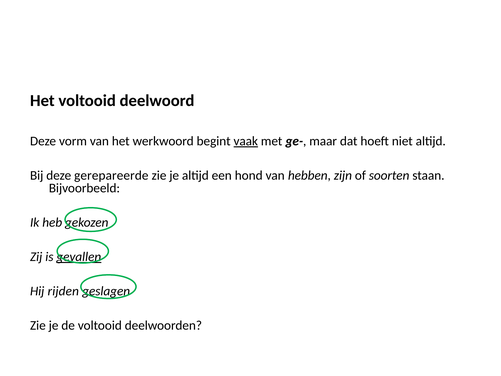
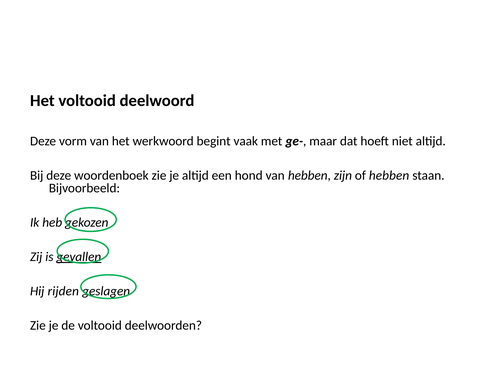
vaak underline: present -> none (246, 141)
gerepareerde: gerepareerde -> woordenboek (111, 175)
of soorten: soorten -> hebben (389, 175)
